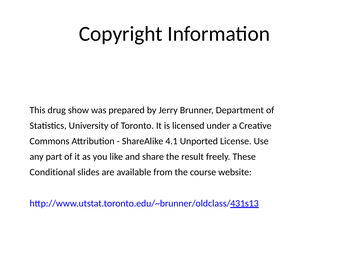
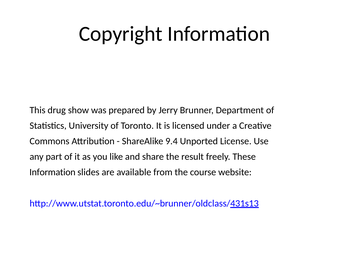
4.1: 4.1 -> 9.4 (172, 141)
Conditional: Conditional -> Information (52, 172)
